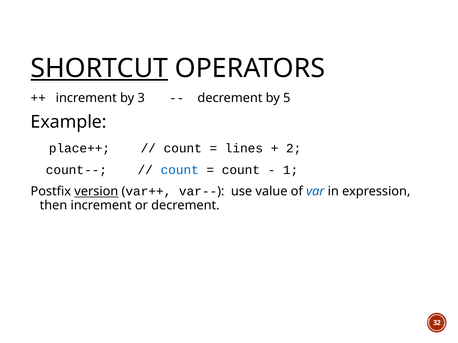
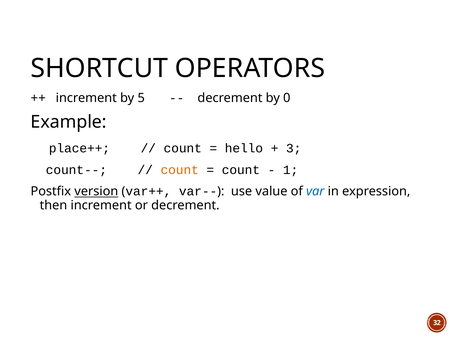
SHORTCUT underline: present -> none (99, 68)
3: 3 -> 5 (141, 98)
5: 5 -> 0 (287, 98)
lines: lines -> hello (244, 148)
2: 2 -> 3 (294, 148)
count colour: blue -> orange (180, 170)
